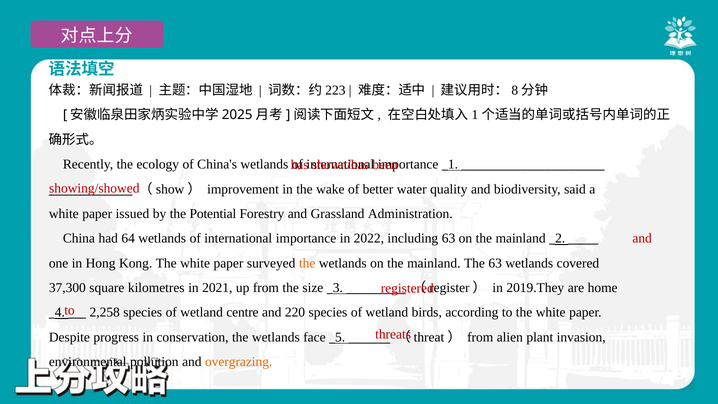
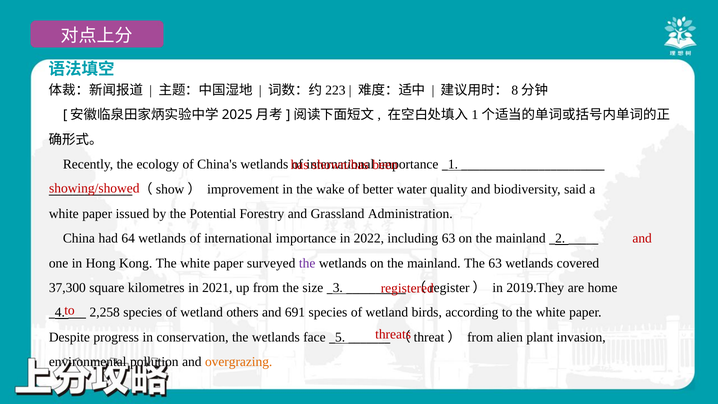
the colour: orange -> purple (307, 263)
centre: centre -> others (242, 312)
220: 220 -> 691 (295, 312)
